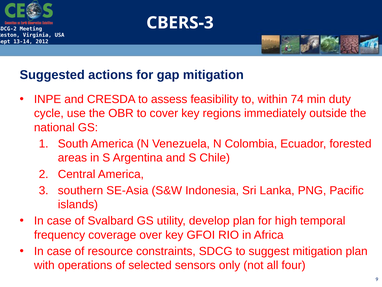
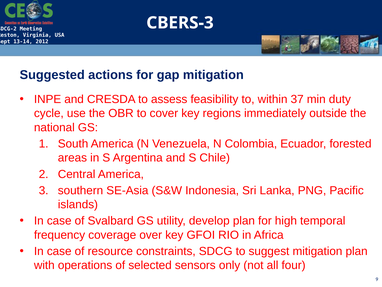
74: 74 -> 37 (297, 99)
